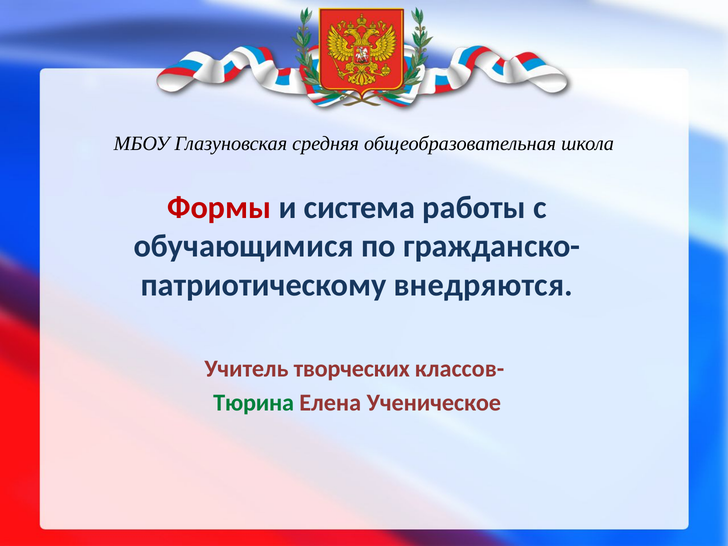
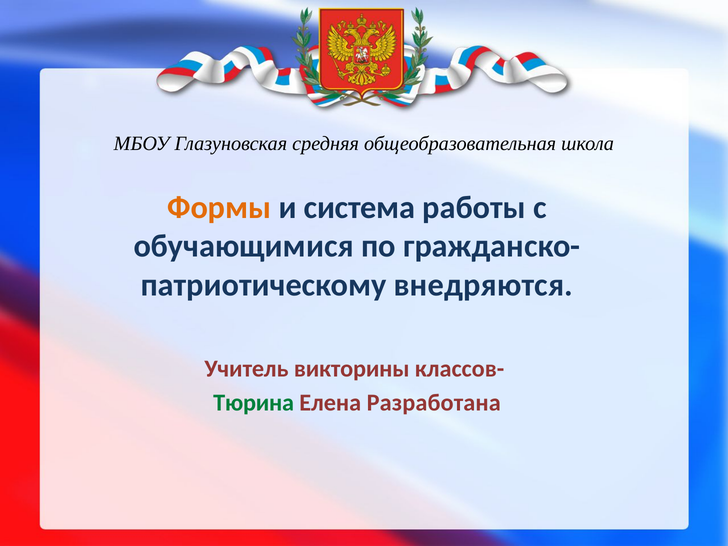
Формы colour: red -> orange (219, 207)
творческих: творческих -> викторины (352, 369)
Ученическое: Ученическое -> Разработана (434, 403)
